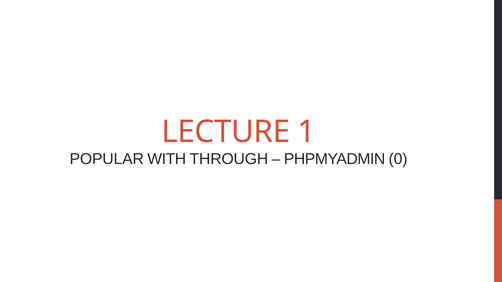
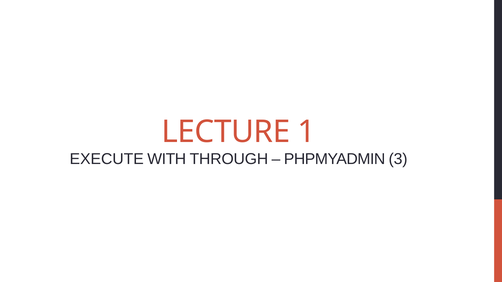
POPULAR: POPULAR -> EXECUTE (107, 159)
0: 0 -> 3 (398, 159)
